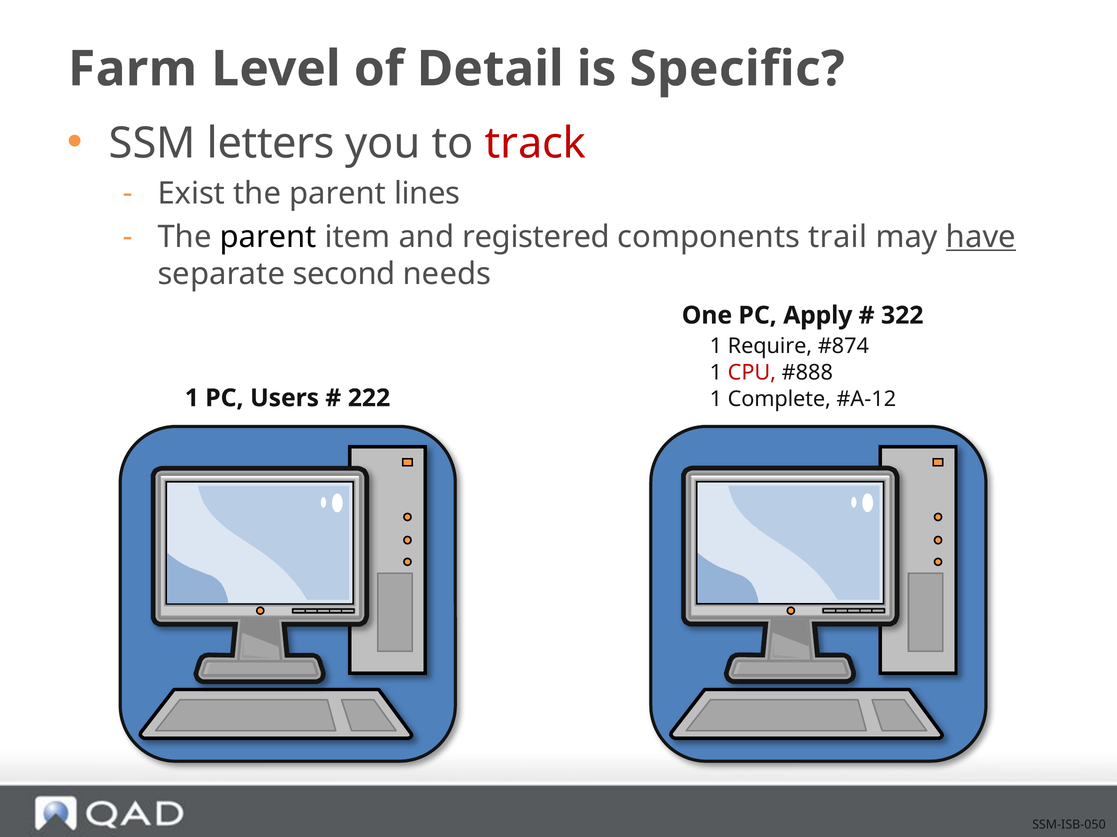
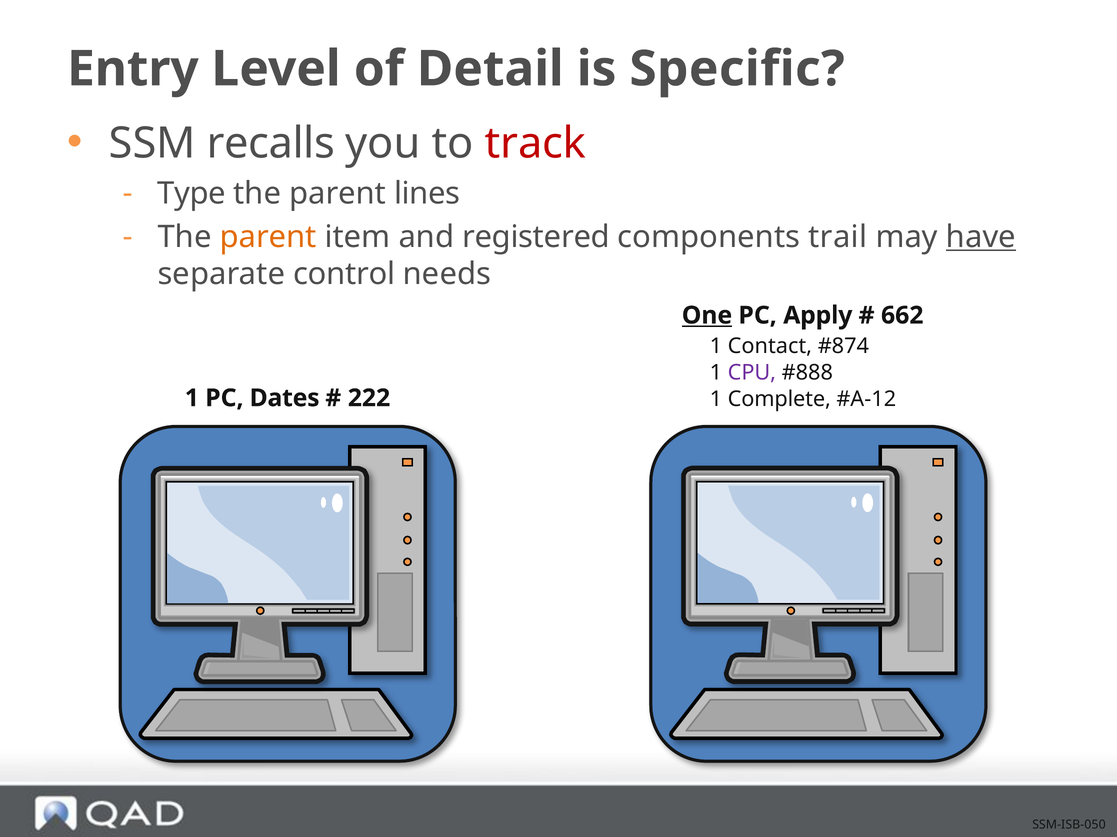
Farm: Farm -> Entry (133, 69)
letters: letters -> recalls (271, 144)
Exist: Exist -> Type (192, 194)
parent colour: black -> orange (268, 237)
second: second -> control (344, 274)
One underline: none -> present (707, 316)
322: 322 -> 662 (902, 316)
Require: Require -> Contact (770, 346)
CPU colour: red -> purple (752, 373)
Users: Users -> Dates (285, 398)
